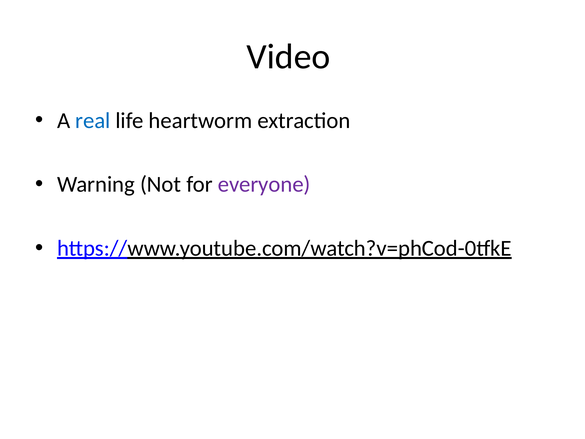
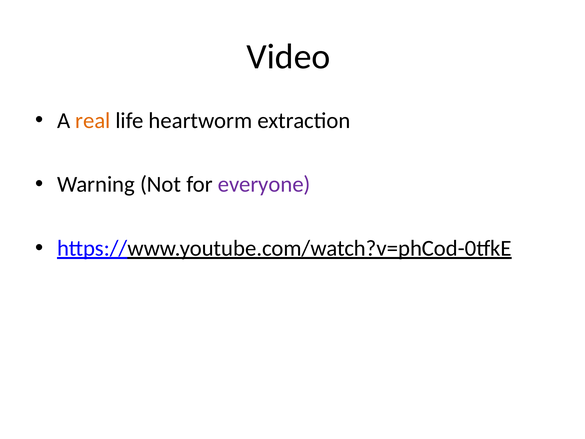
real colour: blue -> orange (93, 121)
